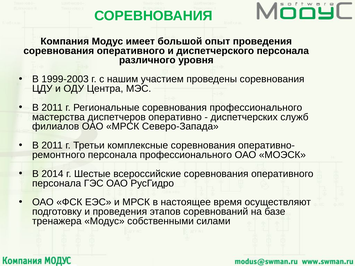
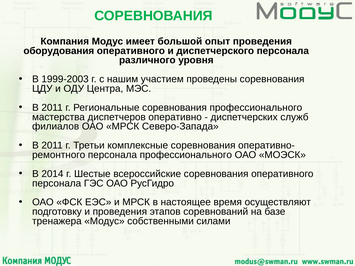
соревнования: соревнования -> оборудования (59, 51)
